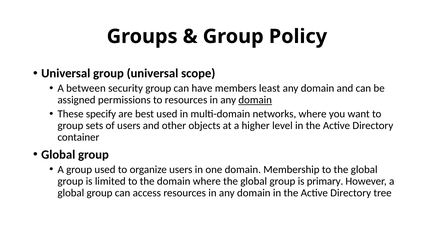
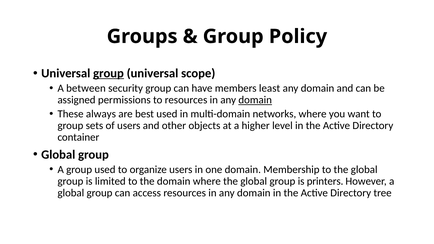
group underline: none -> present (108, 73)
specify: specify -> always (101, 114)
primary: primary -> printers (325, 181)
